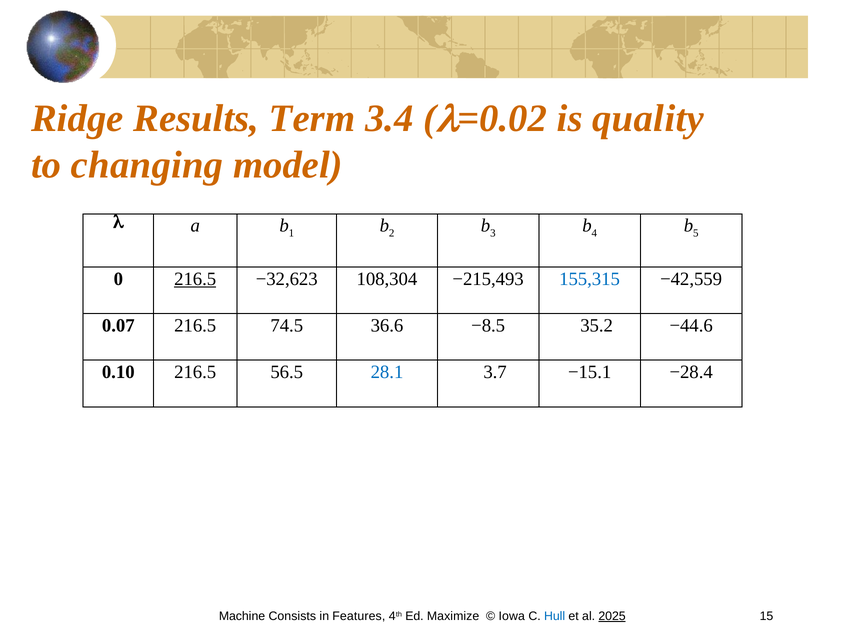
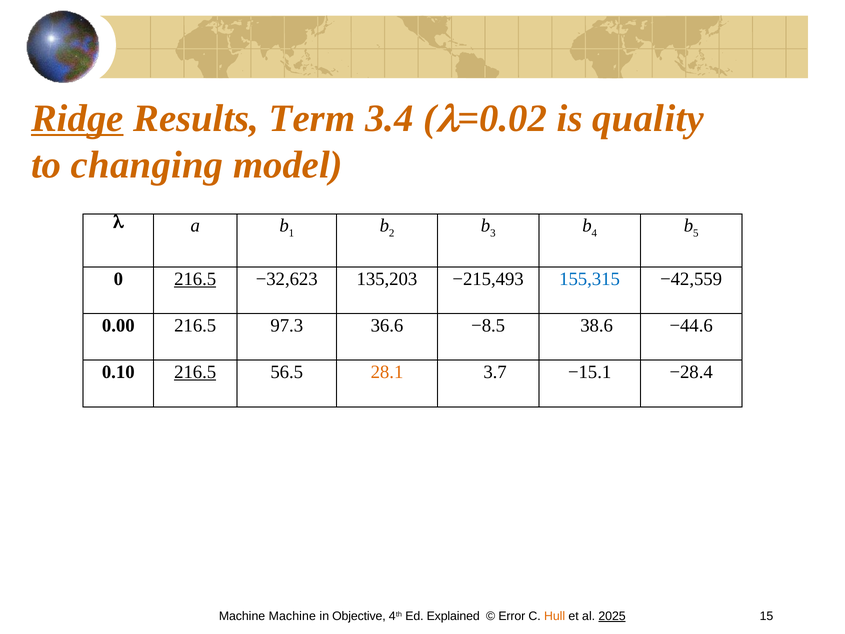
Ridge underline: none -> present (77, 118)
108,304: 108,304 -> 135,203 (387, 279)
0.07: 0.07 -> 0.00 (118, 325)
74.5: 74.5 -> 97.3 (287, 325)
35.2: 35.2 -> 38.6 (597, 325)
216.5 underline: none -> present (195, 372)
28.1 colour: blue -> orange (387, 372)
Machine Consists: Consists -> Machine (292, 616)
Features: Features -> Objective (359, 616)
Maximize: Maximize -> Explained (453, 616)
Iowa: Iowa -> Error (512, 616)
Hull colour: blue -> orange (555, 616)
